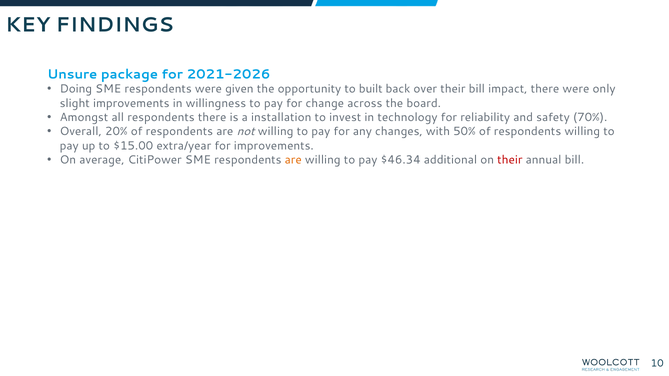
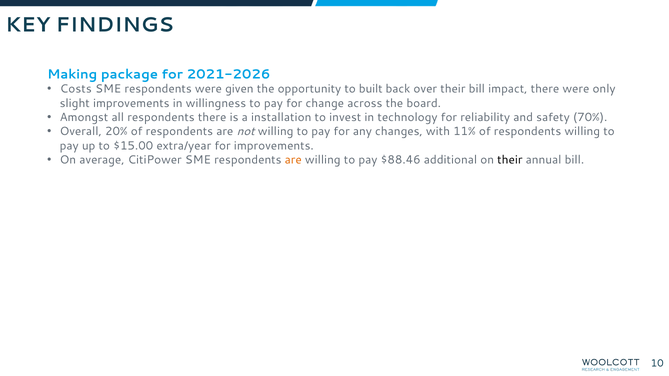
Unsure: Unsure -> Making (72, 74)
Doing: Doing -> Costs (76, 89)
50%: 50% -> 11% (464, 132)
$46.34: $46.34 -> $88.46 (401, 160)
their colour: red -> black (510, 160)
